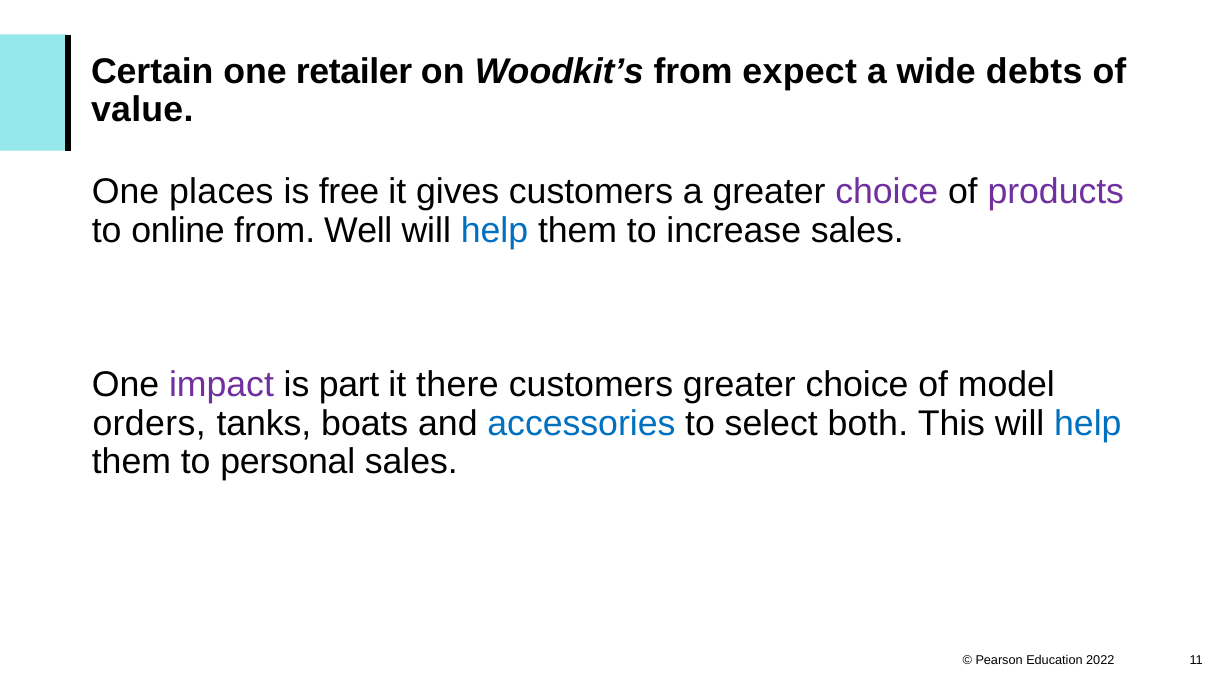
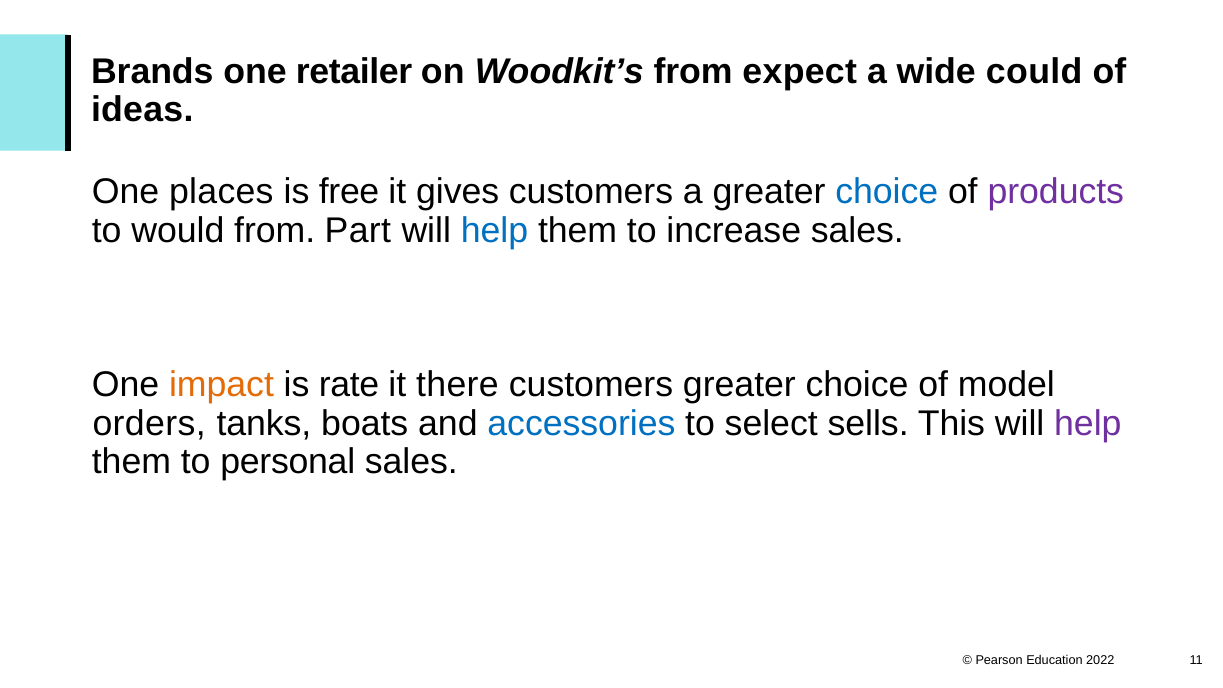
Certain: Certain -> Brands (152, 71)
debts: debts -> could (1034, 71)
value: value -> ideas (142, 110)
choice colour: purple -> blue (887, 192)
online: online -> would (178, 231)
Well: Well -> Part (358, 231)
impact colour: purple -> orange (221, 385)
part: part -> rate (349, 385)
both: both -> sells (868, 423)
help colour: blue -> purple (1088, 423)
